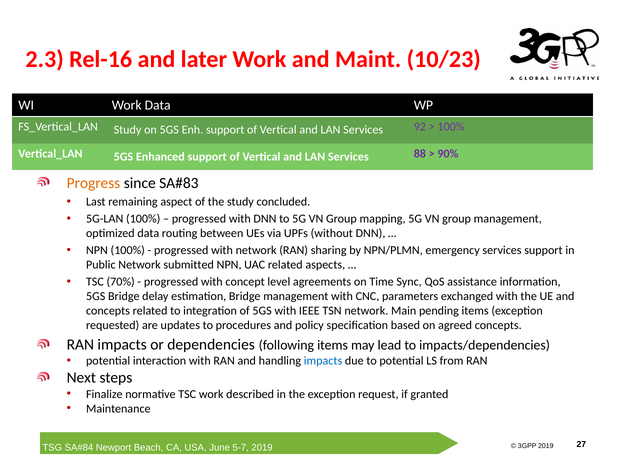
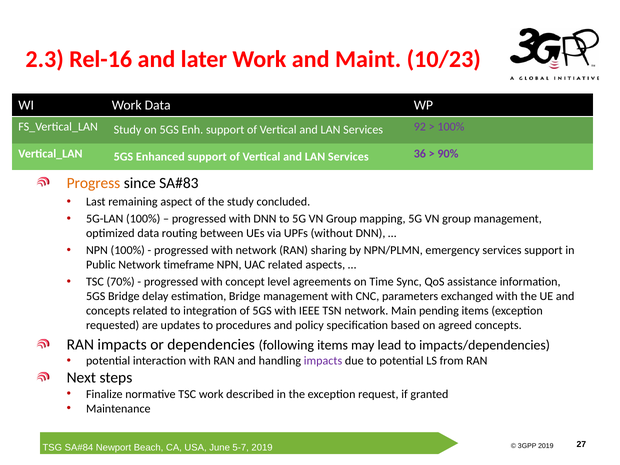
88: 88 -> 36 (420, 154)
submitted: submitted -> timeframe (189, 265)
impacts colour: blue -> purple (323, 361)
